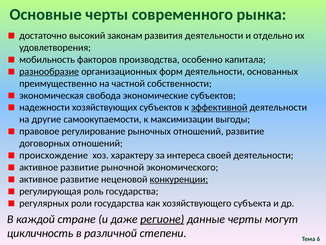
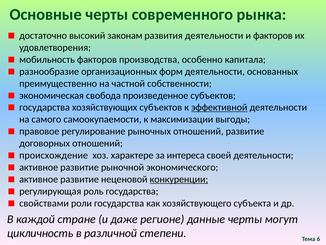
и отдельно: отдельно -> факторов (273, 36)
разнообразие underline: present -> none (49, 71)
экономические: экономические -> произведенное (156, 95)
надежности: надежности -> государства (45, 107)
другие: другие -> самого (46, 119)
характеру: характеру -> характере (132, 155)
регулярных: регулярных -> свойствами (44, 203)
регионе underline: present -> none (162, 219)
